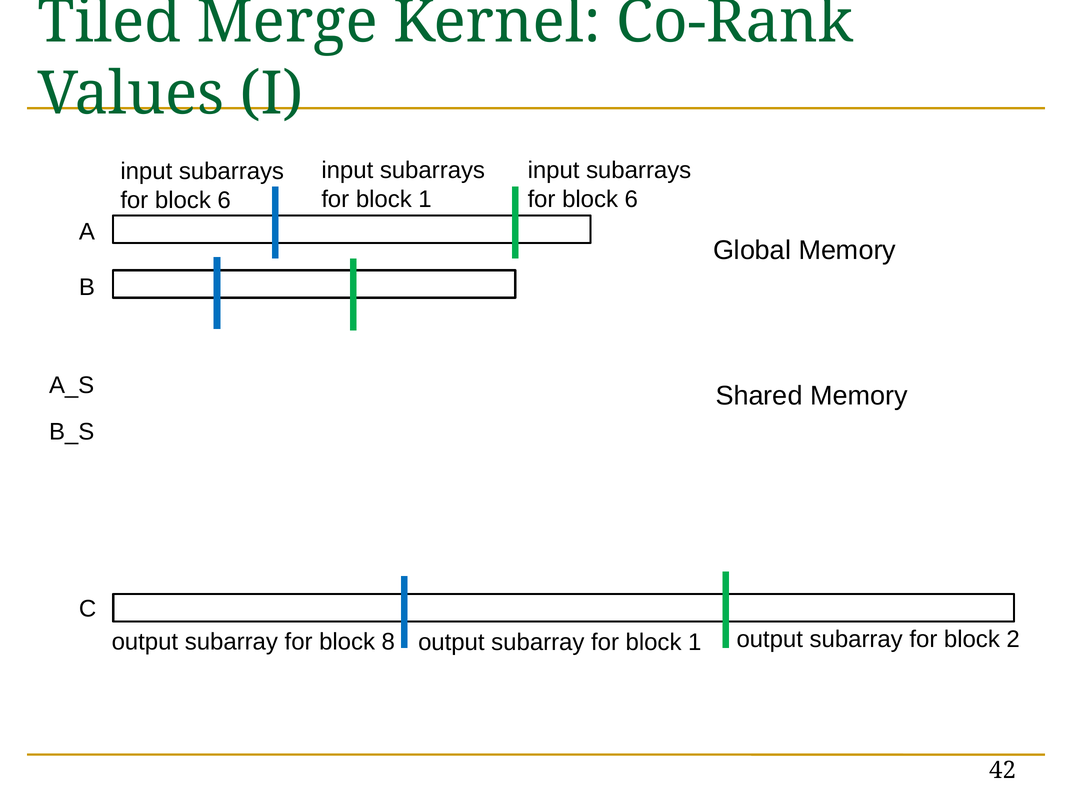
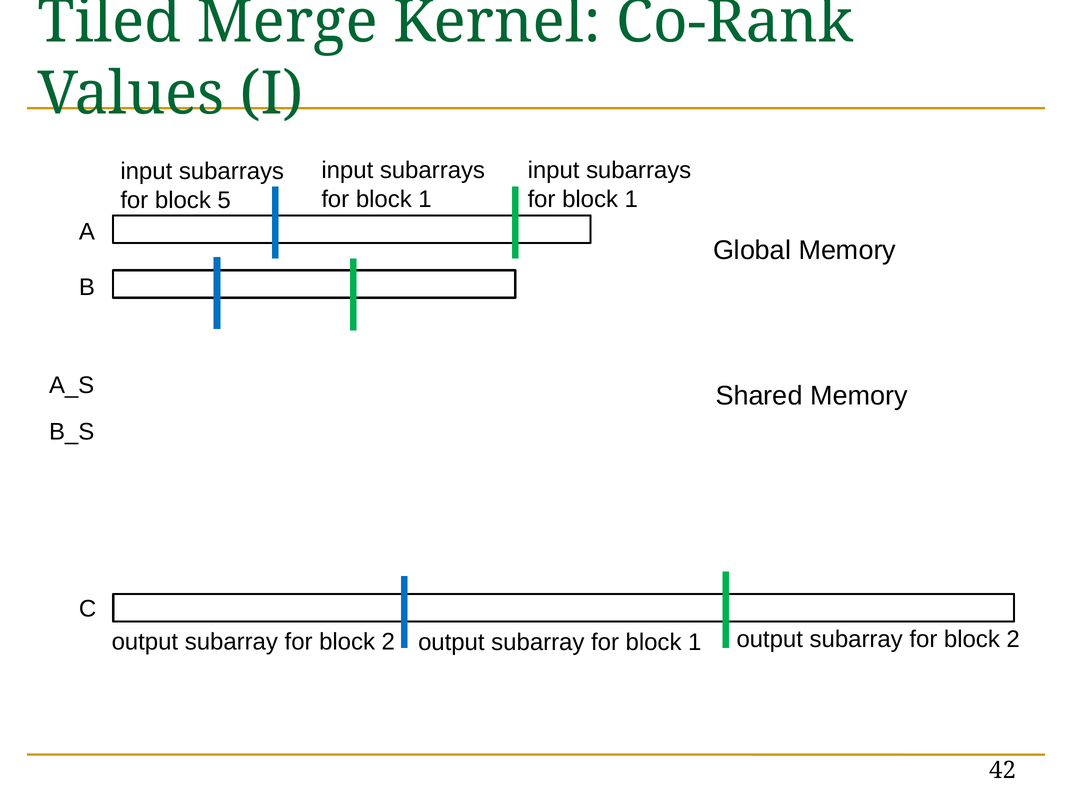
6: 6 -> 1 (631, 199)
6: 6 -> 5 (224, 200)
8: 8 -> 2 (388, 642)
